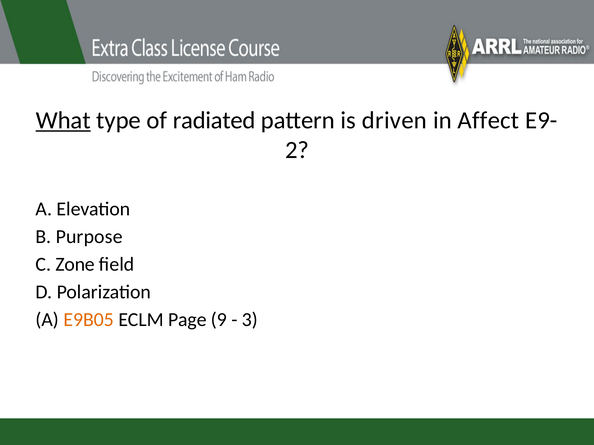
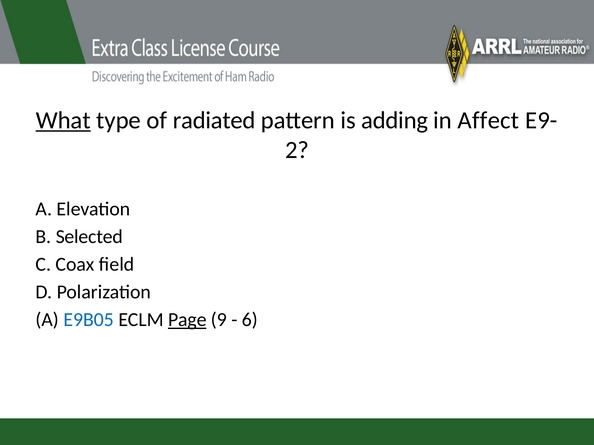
driven: driven -> adding (395, 120)
Purpose: Purpose -> Selected (89, 237)
Zone: Zone -> Coax (75, 265)
E9B05 colour: orange -> blue (89, 320)
Page underline: none -> present (187, 320)
3: 3 -> 6 (250, 320)
